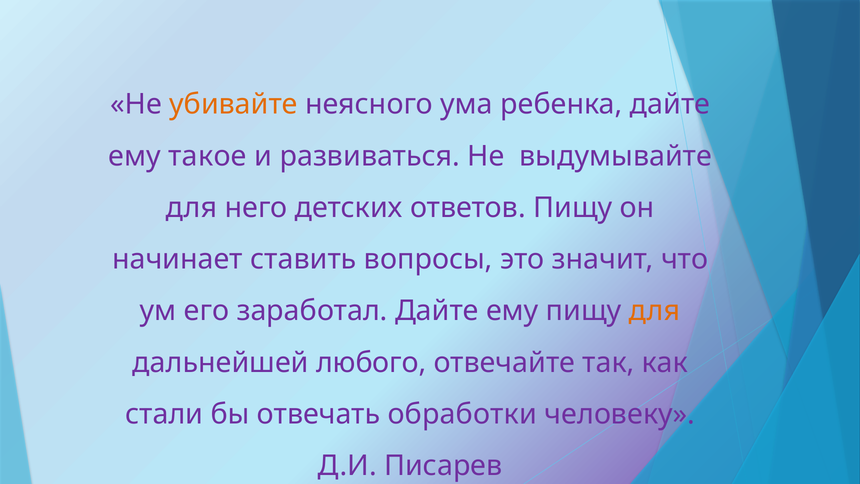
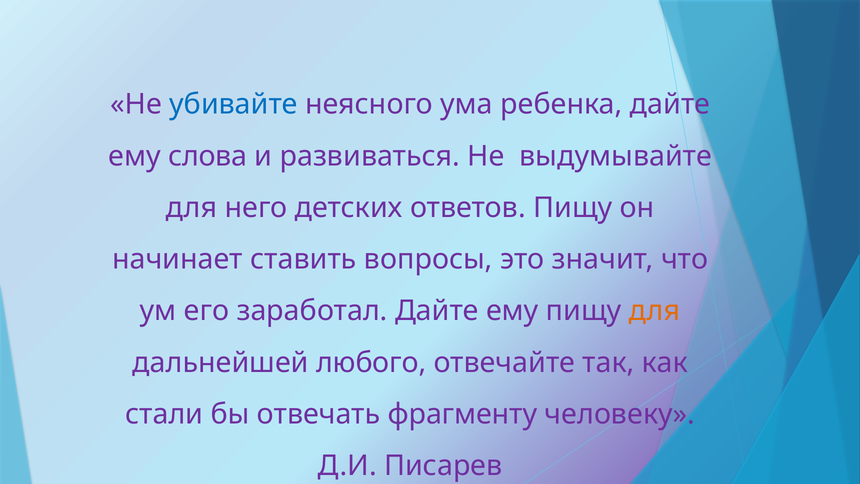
убивайте colour: orange -> blue (234, 104)
такое: такое -> слова (208, 156)
обработки: обработки -> фрагменту (462, 414)
